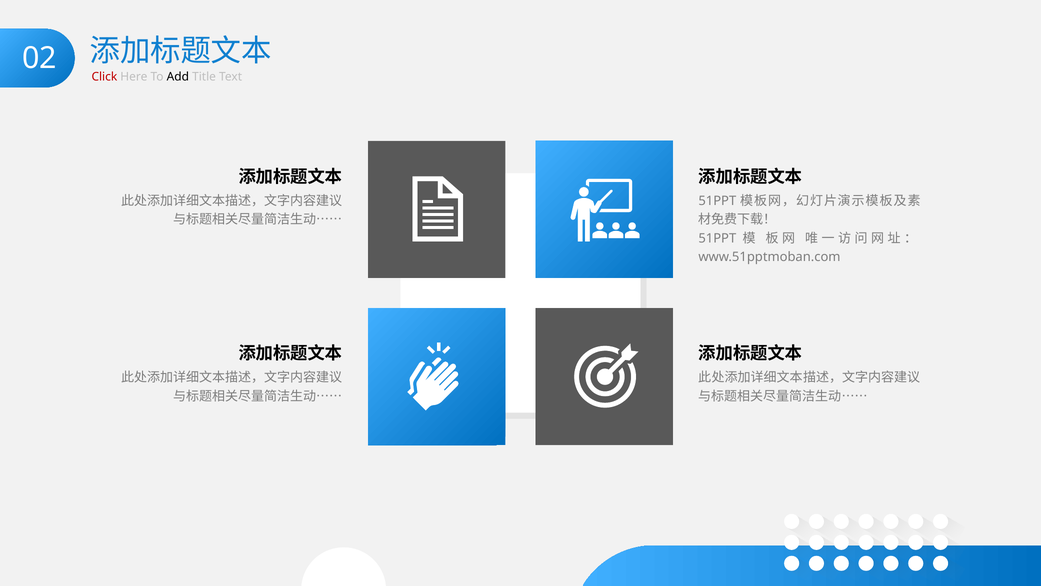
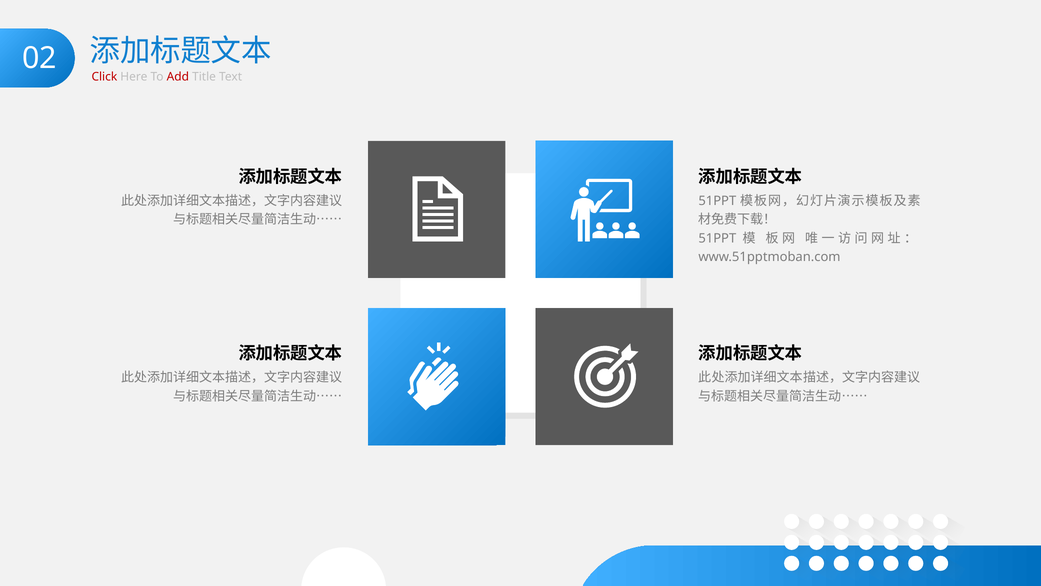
Add colour: black -> red (178, 77)
